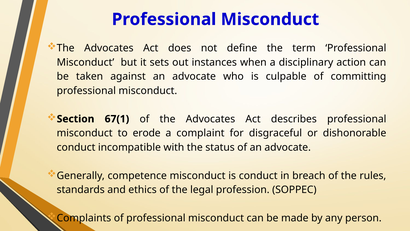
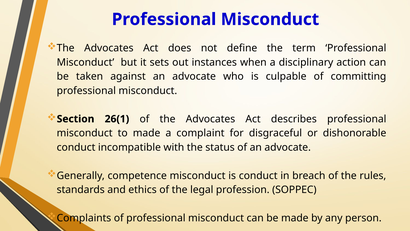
67(1: 67(1 -> 26(1 (117, 119)
to erode: erode -> made (147, 133)
